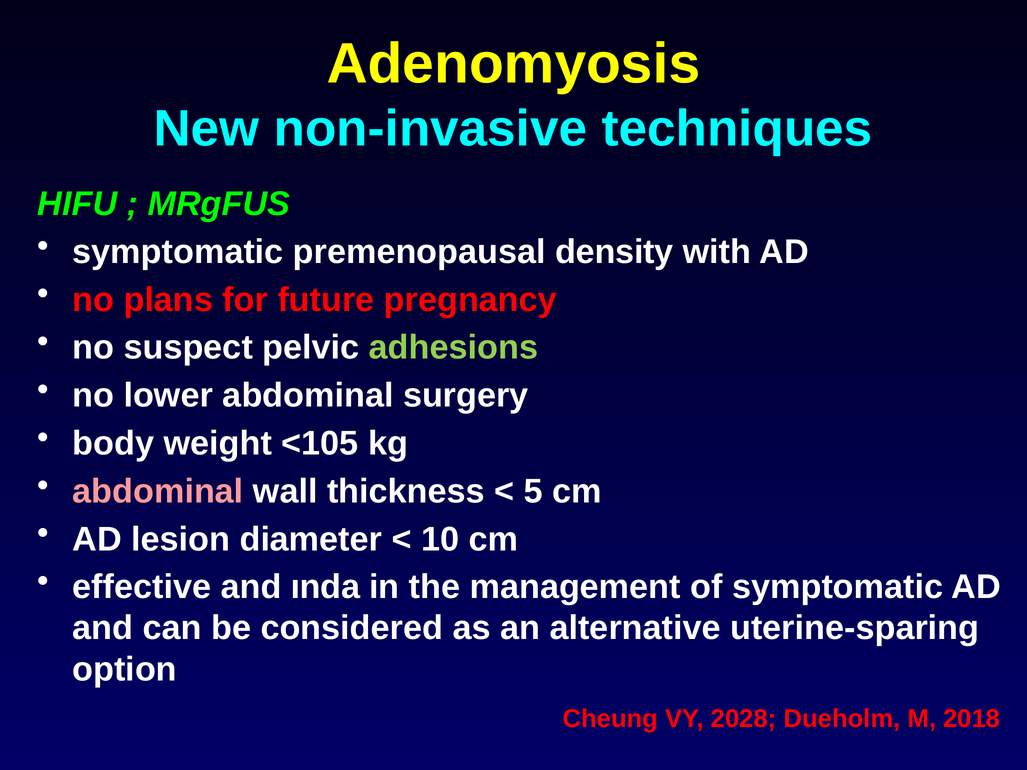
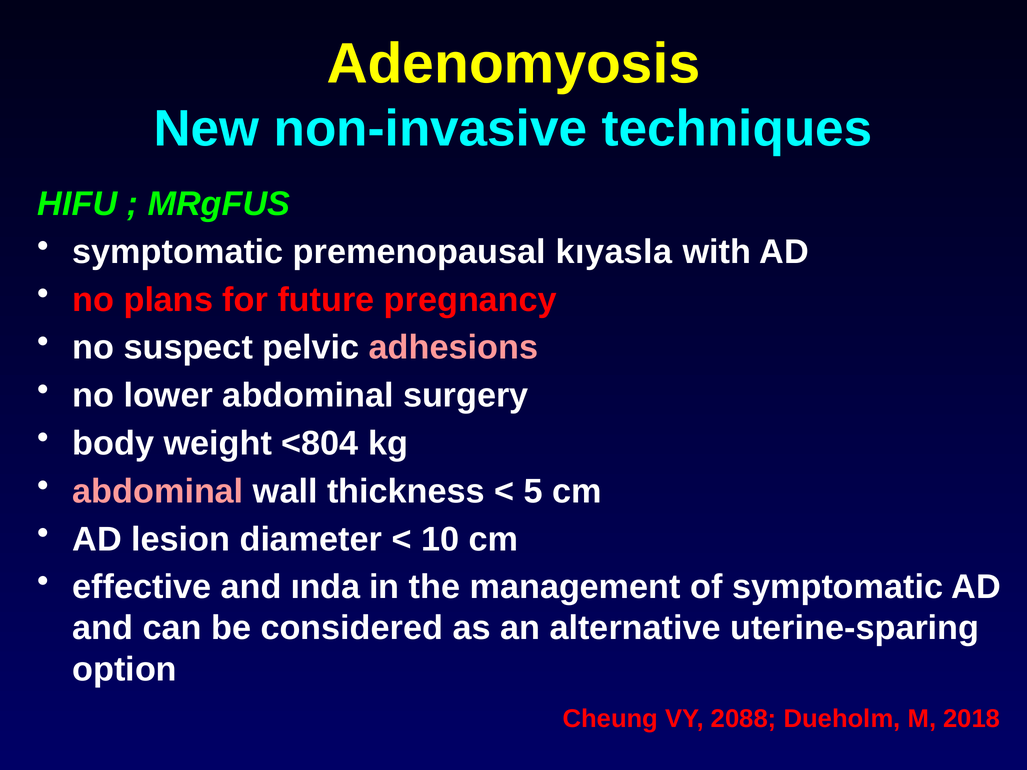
density: density -> kıyasla (614, 252)
adhesions colour: light green -> pink (454, 348)
<105: <105 -> <804 (320, 444)
2028: 2028 -> 2088 (744, 719)
